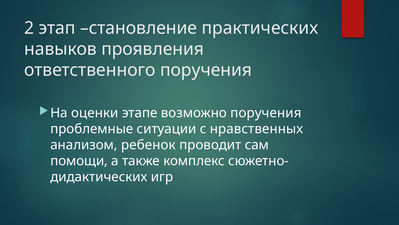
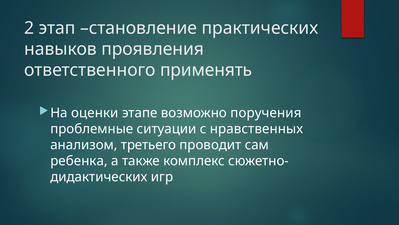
ответственного поручения: поручения -> применять (206, 70)
ребенок: ребенок -> третьего (149, 145)
помощи: помощи -> ребенка (79, 161)
